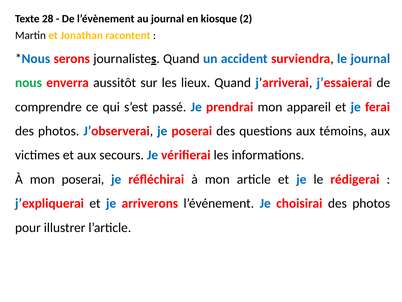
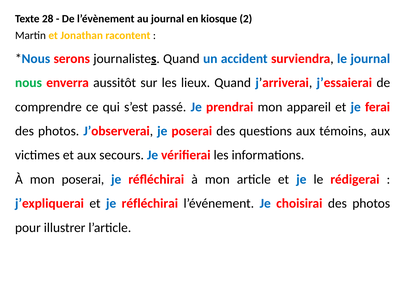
et je arriverons: arriverons -> réfléchirai (150, 203)
